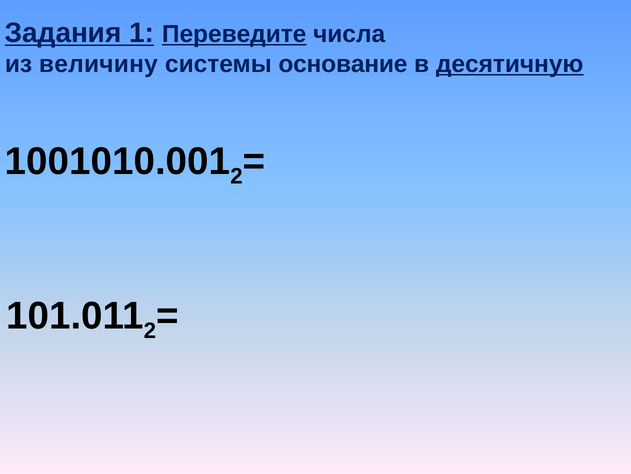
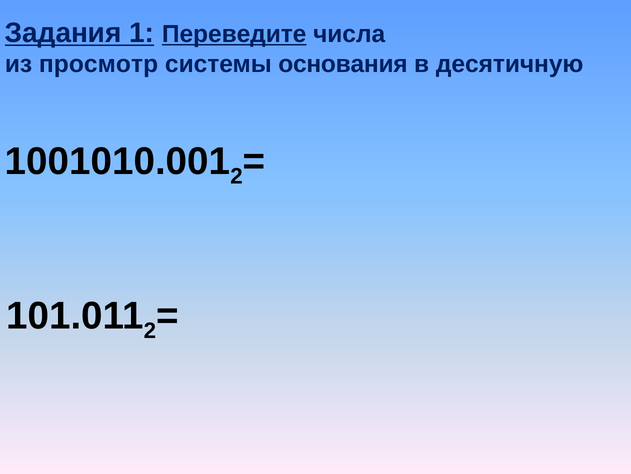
величину: величину -> просмотр (99, 64)
основание: основание -> основания (343, 64)
десятичную underline: present -> none (510, 64)
